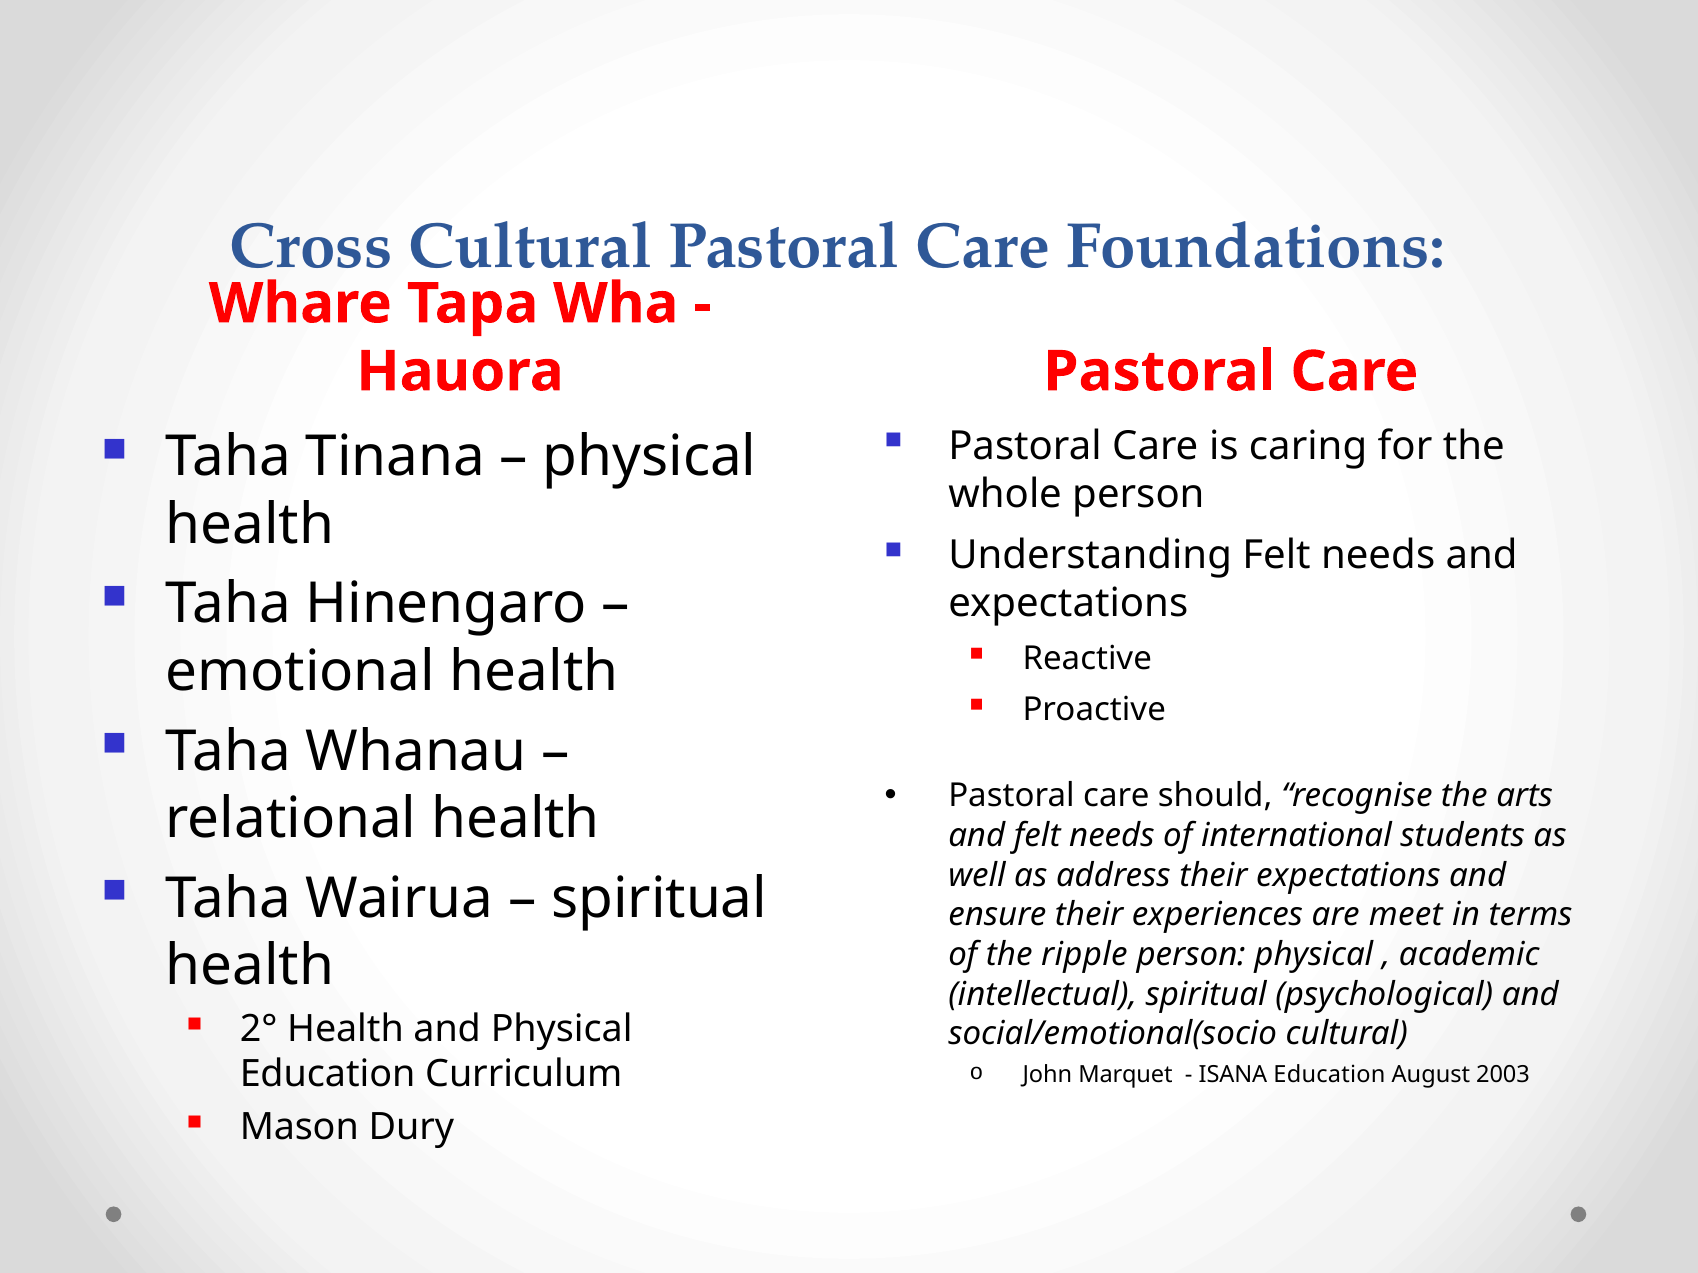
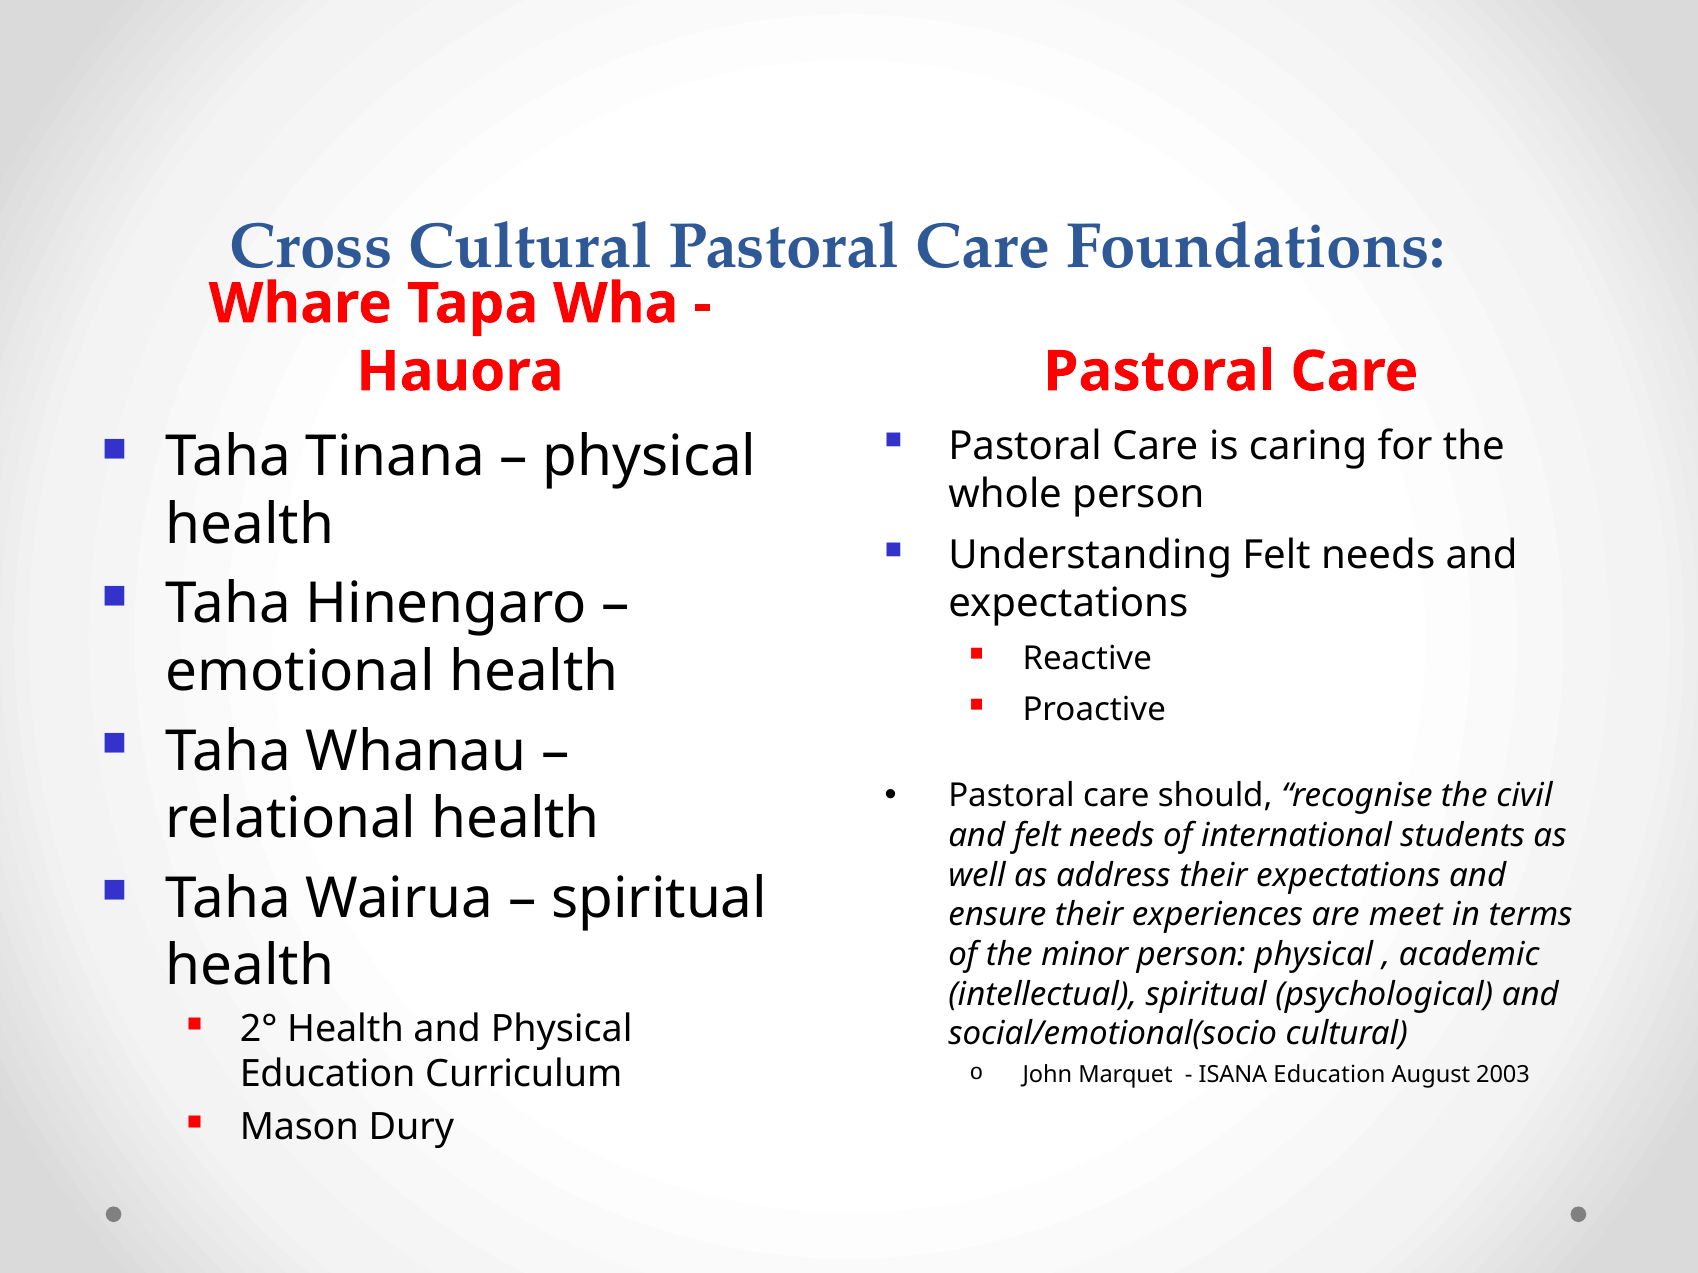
arts: arts -> civil (1524, 796)
ripple: ripple -> minor (1085, 955)
